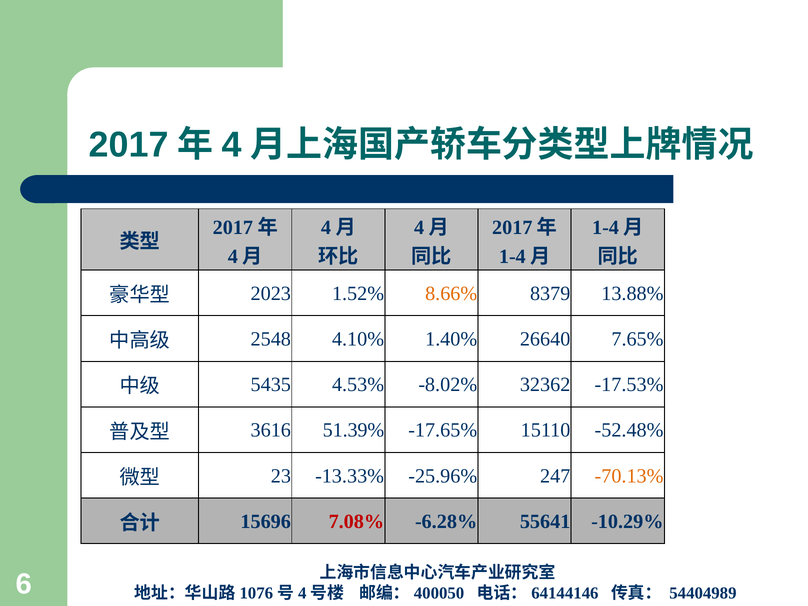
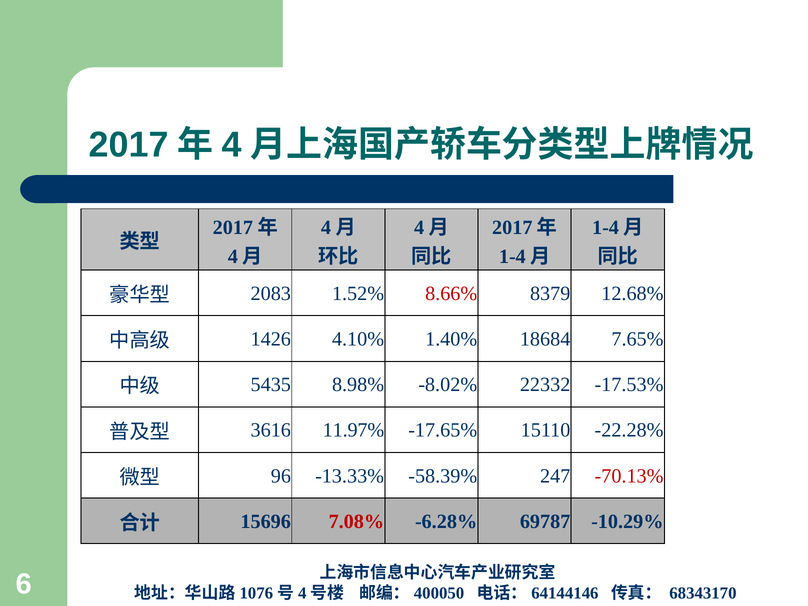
2023: 2023 -> 2083 (271, 294)
8.66% colour: orange -> red (451, 294)
13.88%: 13.88% -> 12.68% (632, 294)
2548: 2548 -> 1426 (271, 339)
26640: 26640 -> 18684 (545, 339)
4.53%: 4.53% -> 8.98% (358, 385)
32362: 32362 -> 22332 (545, 385)
51.39%: 51.39% -> 11.97% (353, 430)
-52.48%: -52.48% -> -22.28% (629, 430)
23: 23 -> 96 (281, 476)
-25.96%: -25.96% -> -58.39% (443, 476)
-70.13% colour: orange -> red (629, 476)
55641: 55641 -> 69787 (545, 521)
54404989: 54404989 -> 68343170 (703, 593)
